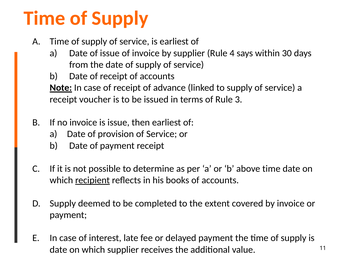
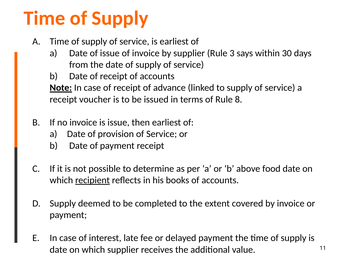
4: 4 -> 3 (232, 53)
3: 3 -> 8 (239, 99)
above time: time -> food (271, 169)
